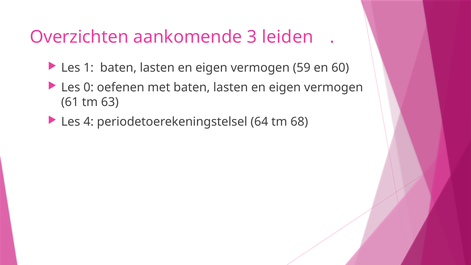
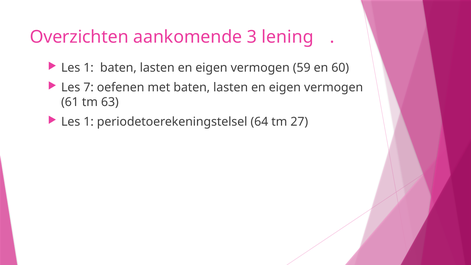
leiden: leiden -> lening (288, 37)
0: 0 -> 7 (89, 88)
4: 4 -> 1 (89, 122)
68: 68 -> 27 (299, 122)
